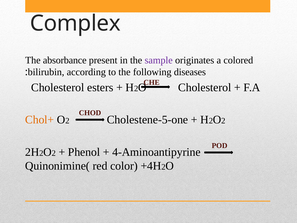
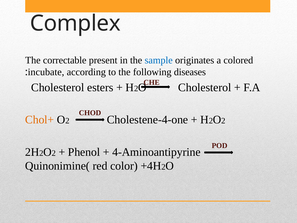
absorbance: absorbance -> correctable (65, 60)
sample colour: purple -> blue (159, 60)
bilirubin: bilirubin -> incubate (46, 72)
Cholestene-5-one: Cholestene-5-one -> Cholestene-4-one (147, 120)
